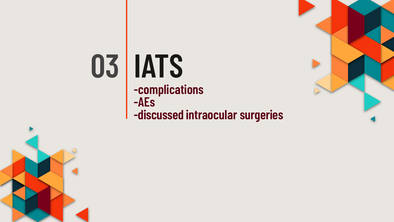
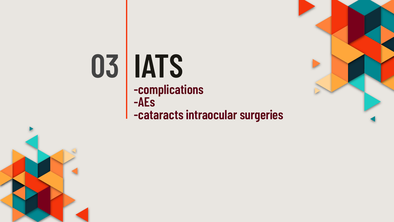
discussed: discussed -> cataracts (159, 115)
